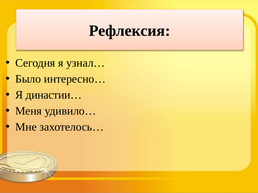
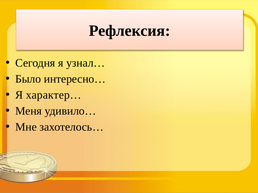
династии…: династии… -> характер… (54, 95)
